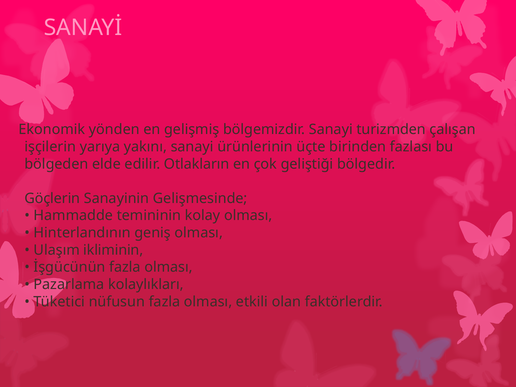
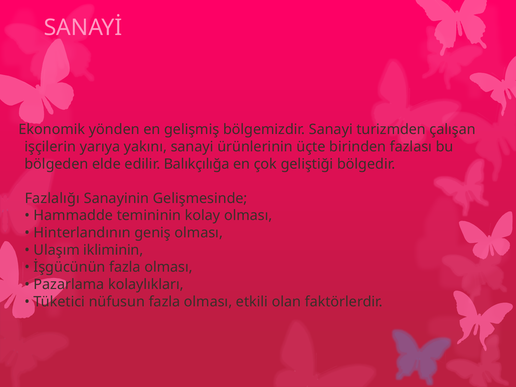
Otlakların: Otlakların -> Balıkçılığa (197, 164)
Göçlerin: Göçlerin -> Fazlalığı (52, 198)
